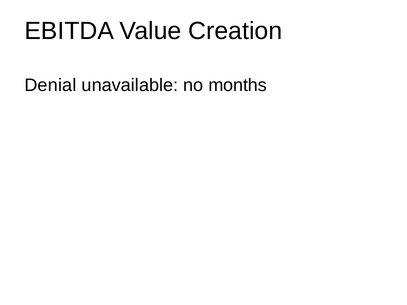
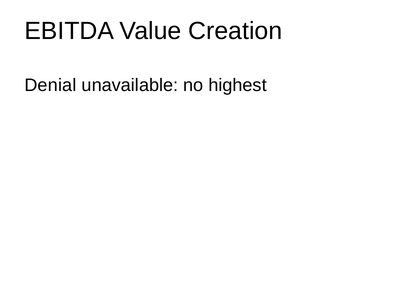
months: months -> highest (238, 85)
